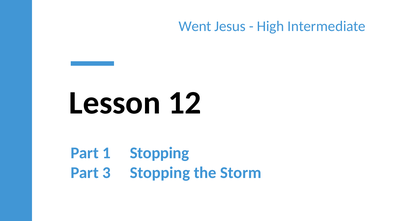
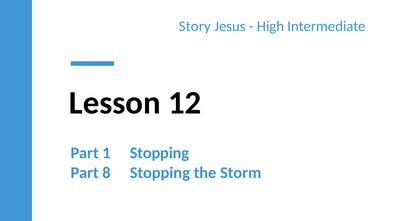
Went: Went -> Story (195, 26)
3: 3 -> 8 (107, 173)
